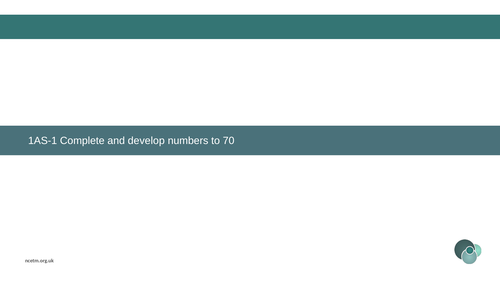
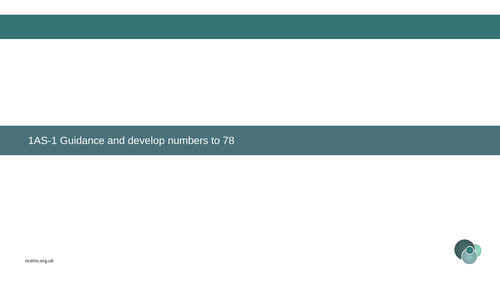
Complete: Complete -> Guidance (82, 141)
70: 70 -> 78 (229, 141)
